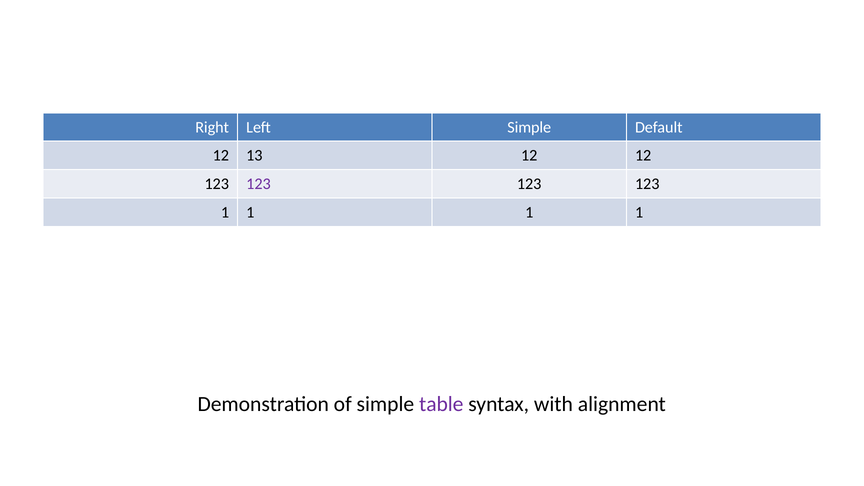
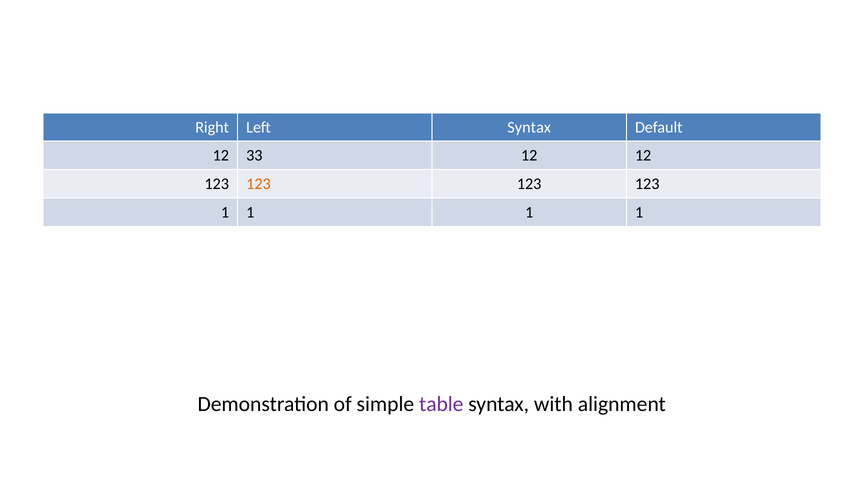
Left Simple: Simple -> Syntax (529, 127)
13: 13 -> 33 (254, 156)
123 colour: purple -> orange (258, 184)
